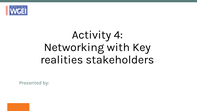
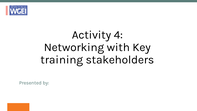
realities: realities -> training (62, 60)
